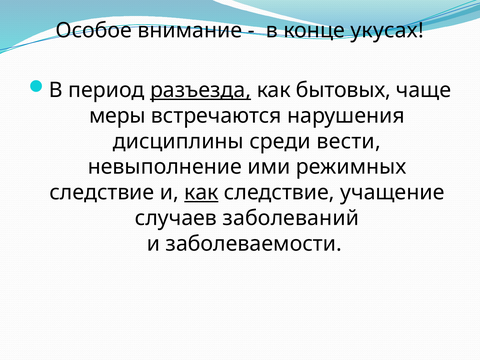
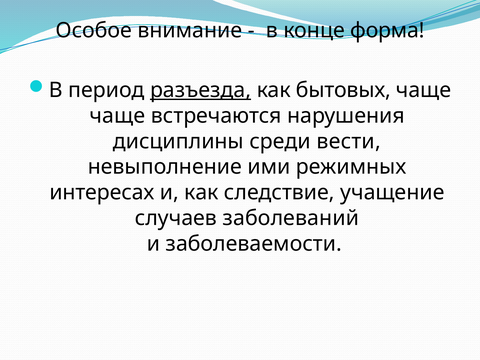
укусах: укусах -> форма (387, 30)
меры: меры -> чаще (117, 116)
следствие: следствие -> интересах (102, 193)
как underline: present -> none (201, 193)
